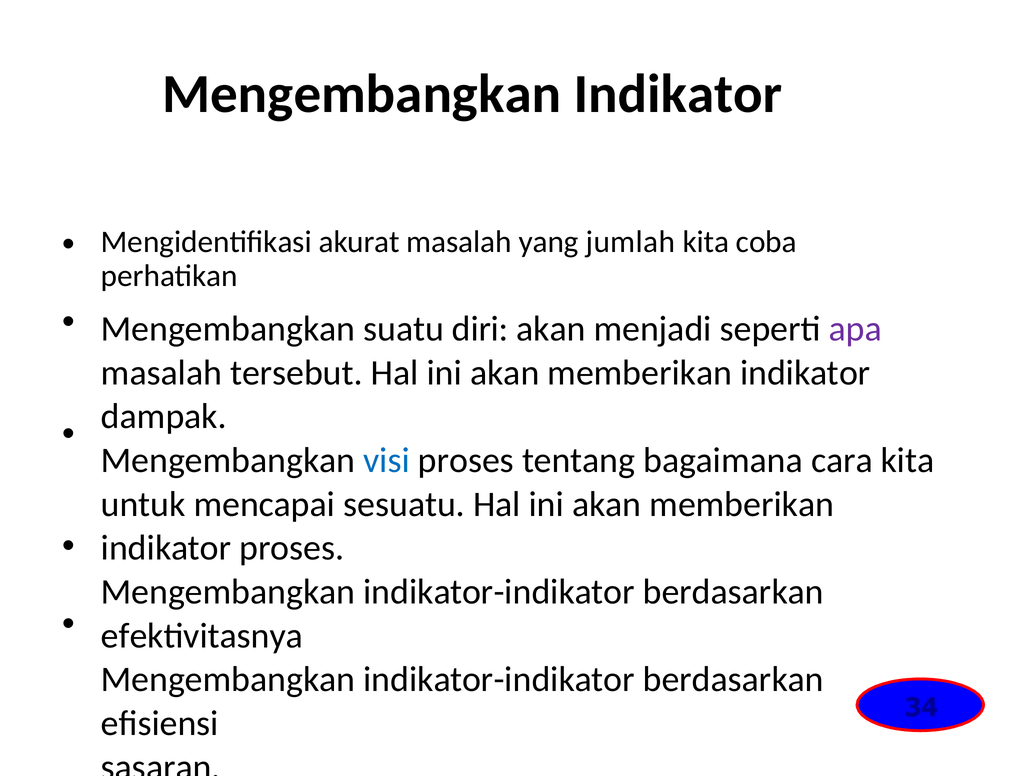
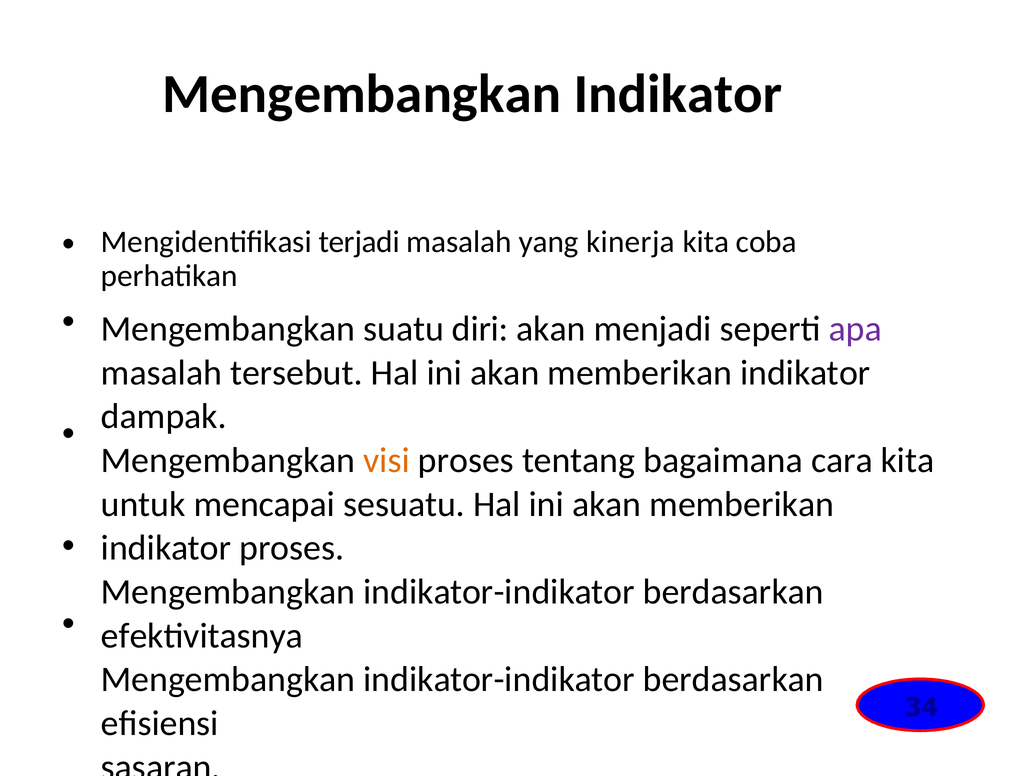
akurat: akurat -> terjadi (359, 242)
jumlah: jumlah -> kinerja (630, 242)
visi colour: blue -> orange (387, 461)
